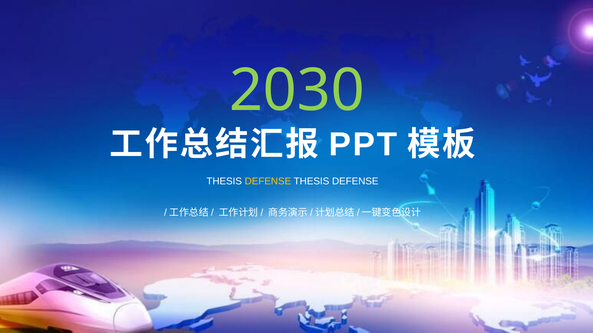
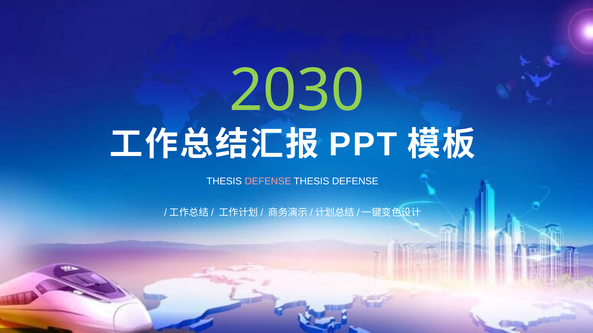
DEFENSE colour: yellow -> pink (268, 182)
